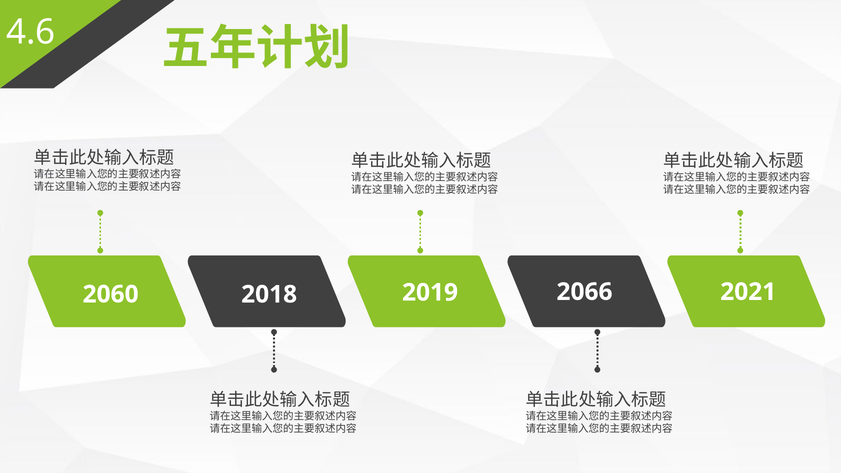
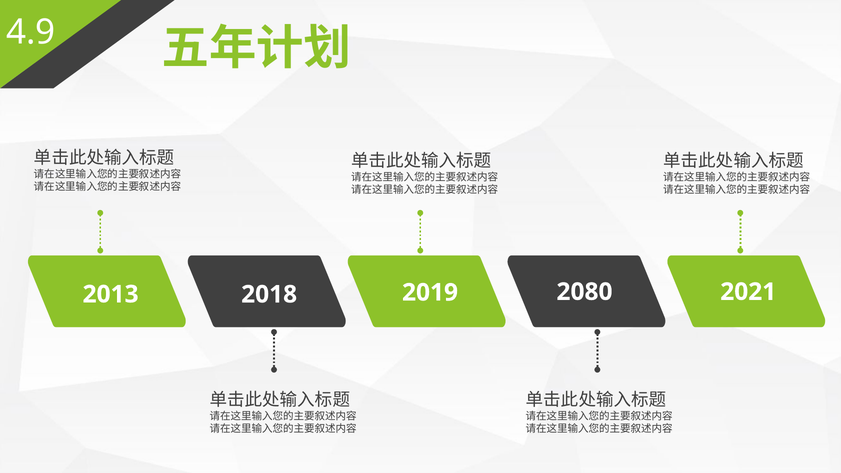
4.6: 4.6 -> 4.9 (31, 32)
2060: 2060 -> 2013 (111, 294)
2066: 2066 -> 2080 (585, 292)
